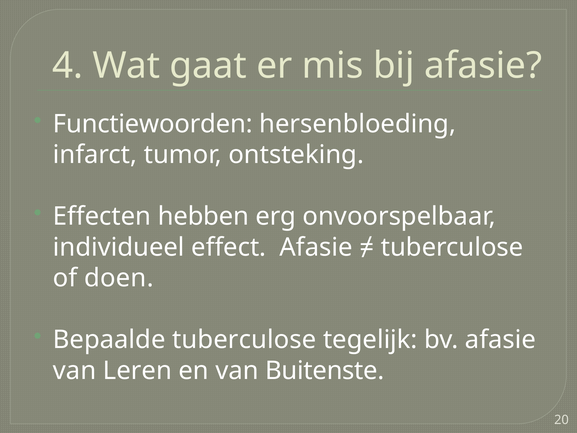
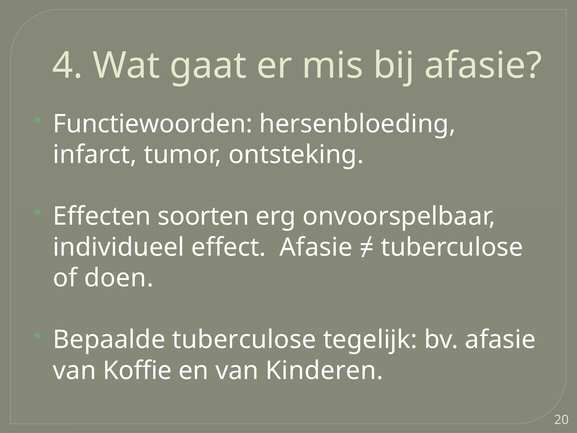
hebben: hebben -> soorten (203, 216)
Leren: Leren -> Koffie (137, 370)
Buitenste: Buitenste -> Kinderen (324, 370)
